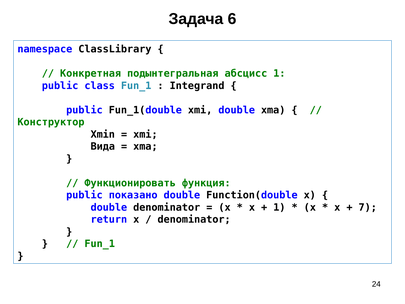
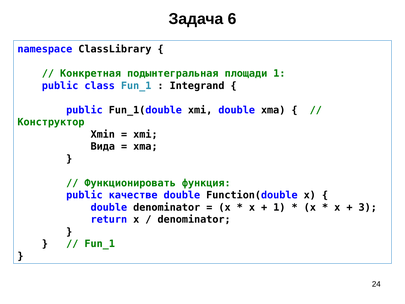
абсцисс: абсцисс -> площади (246, 74)
показано: показано -> качестве (133, 195)
7: 7 -> 3 (368, 207)
